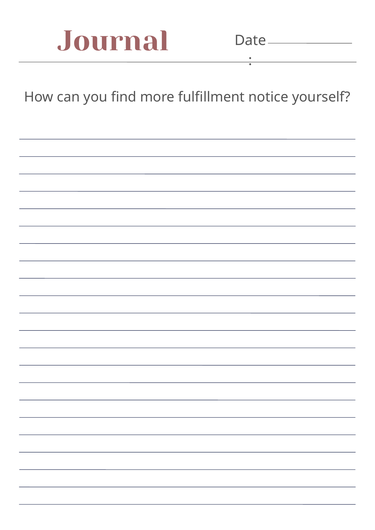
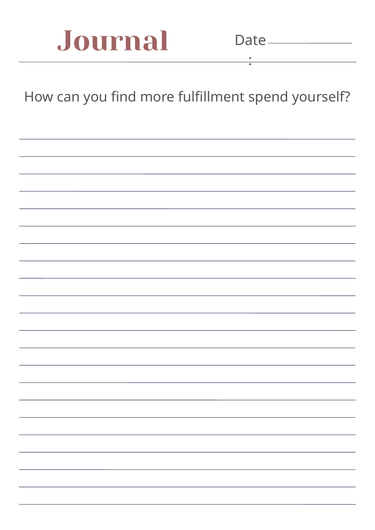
notice: notice -> spend (268, 97)
